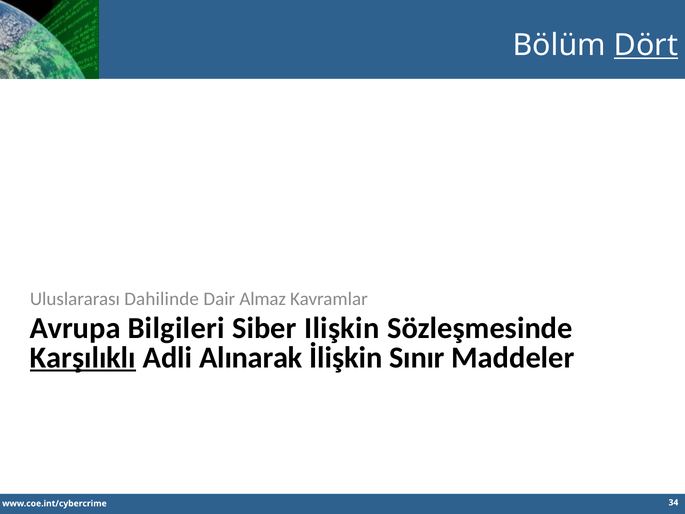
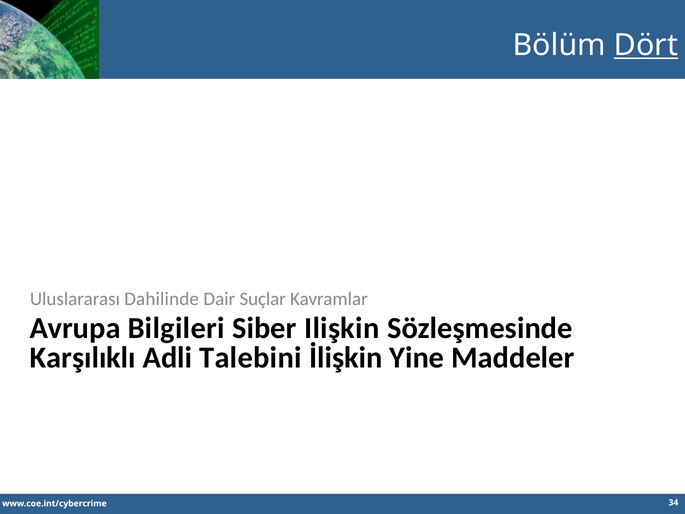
Almaz: Almaz -> Suçlar (263, 299)
Karşılıklı underline: present -> none (83, 357)
Alınarak: Alınarak -> Talebini (251, 357)
Sınır: Sınır -> Yine (417, 357)
